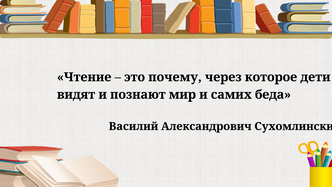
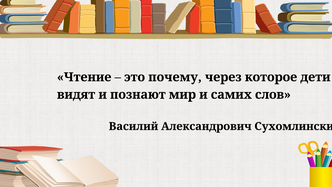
беда: беда -> слов (273, 94)
